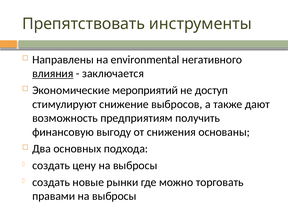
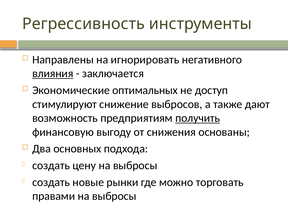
Препятствовать: Препятствовать -> Регрессивность (83, 24)
environmental: environmental -> игнорировать (145, 60)
мероприятий: мероприятий -> оптимальных (145, 90)
получить underline: none -> present (198, 118)
